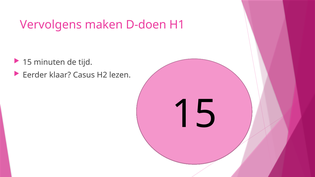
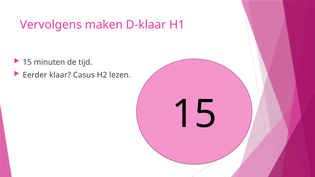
D-doen: D-doen -> D-klaar (146, 25)
